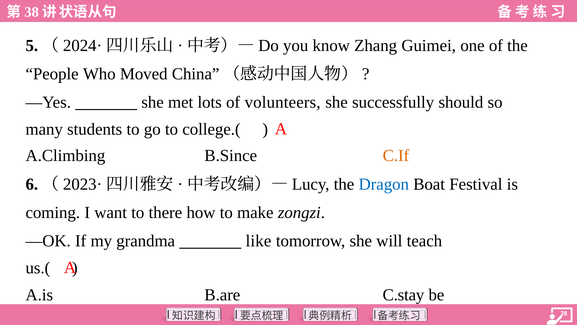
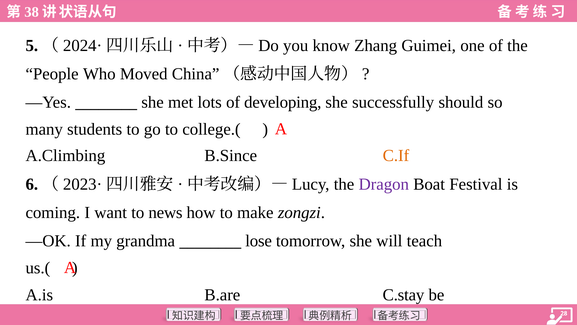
volunteers: volunteers -> developing (283, 102)
Dragon colour: blue -> purple (384, 184)
there: there -> news (165, 212)
like: like -> lose (259, 241)
